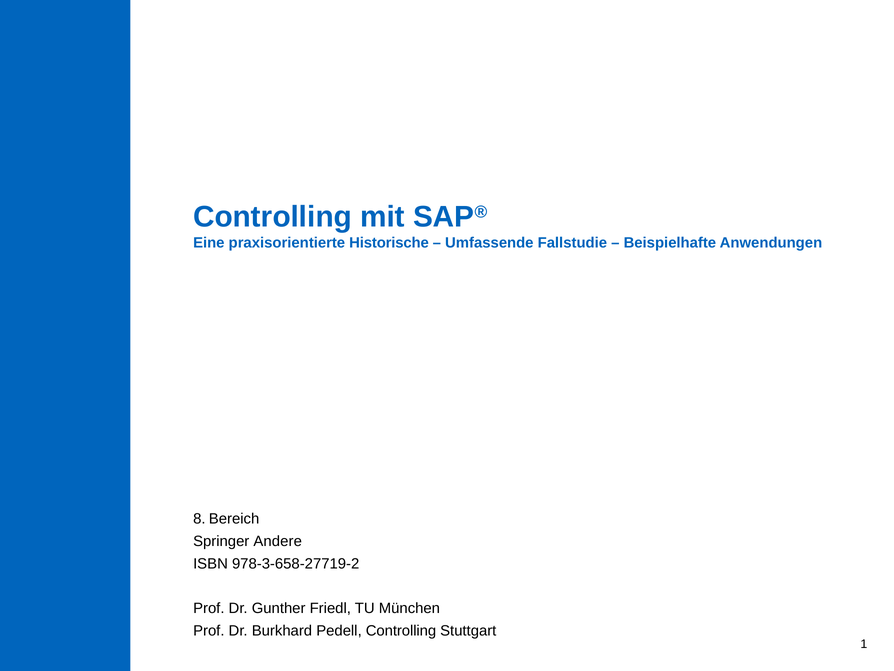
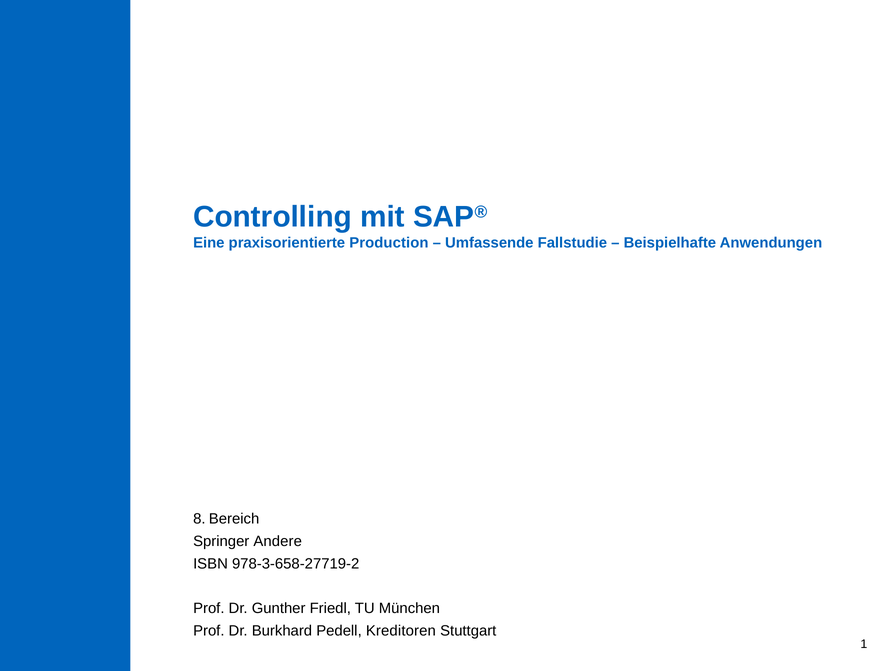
Historische: Historische -> Production (389, 242)
Pedell Controlling: Controlling -> Kreditoren (401, 630)
